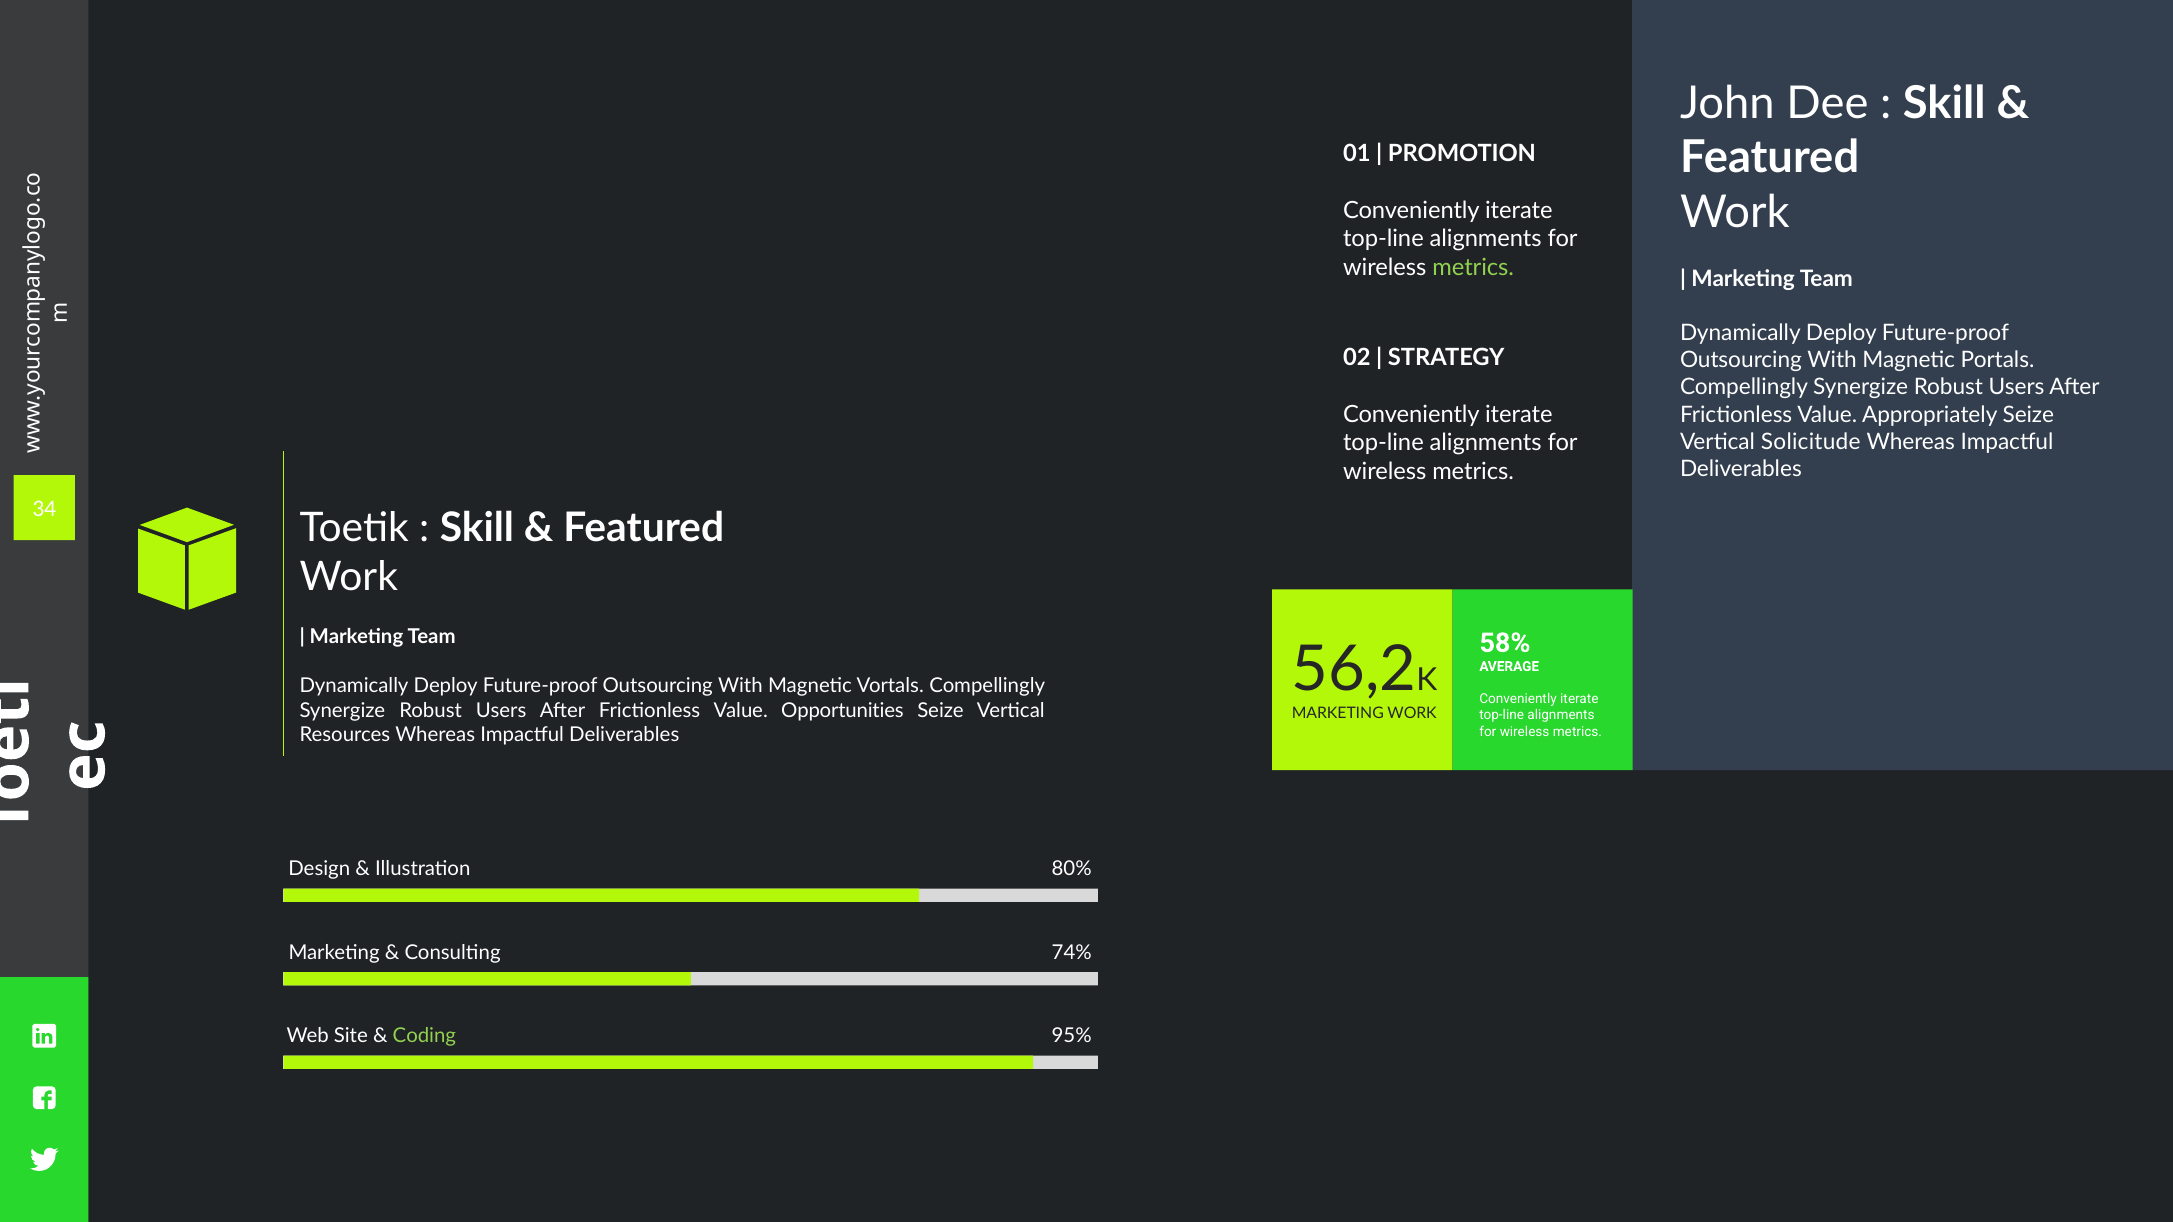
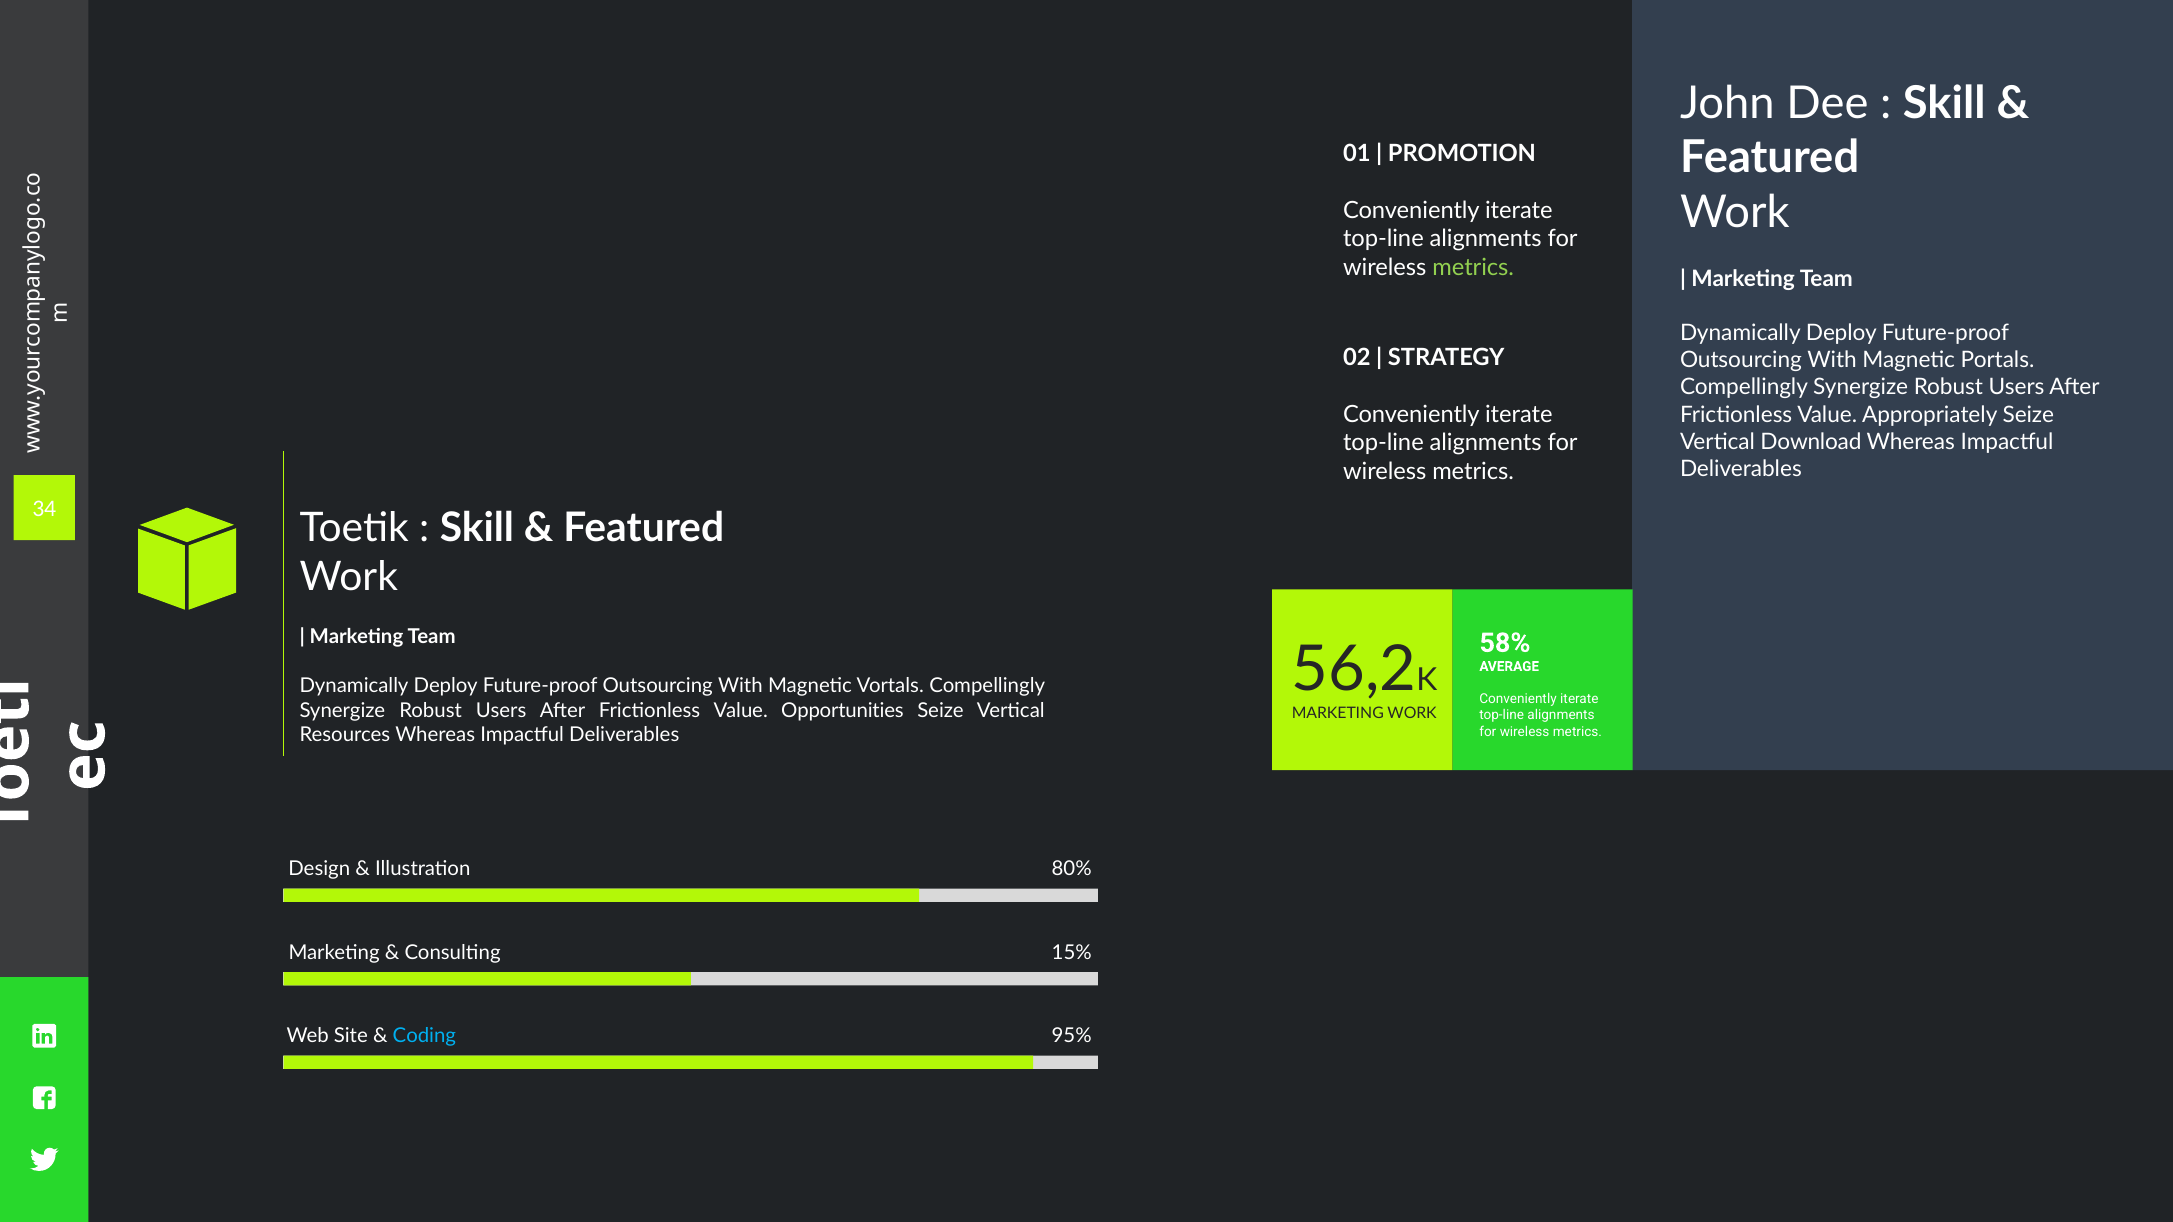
Solicitude: Solicitude -> Download (1811, 442)
74%: 74% -> 15% (1072, 953)
Coding colour: light green -> light blue (424, 1036)
